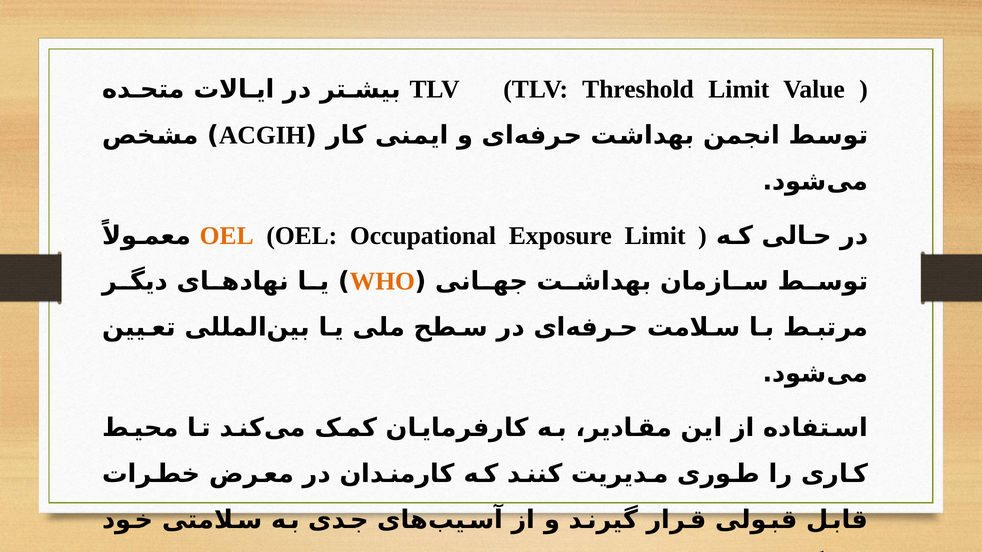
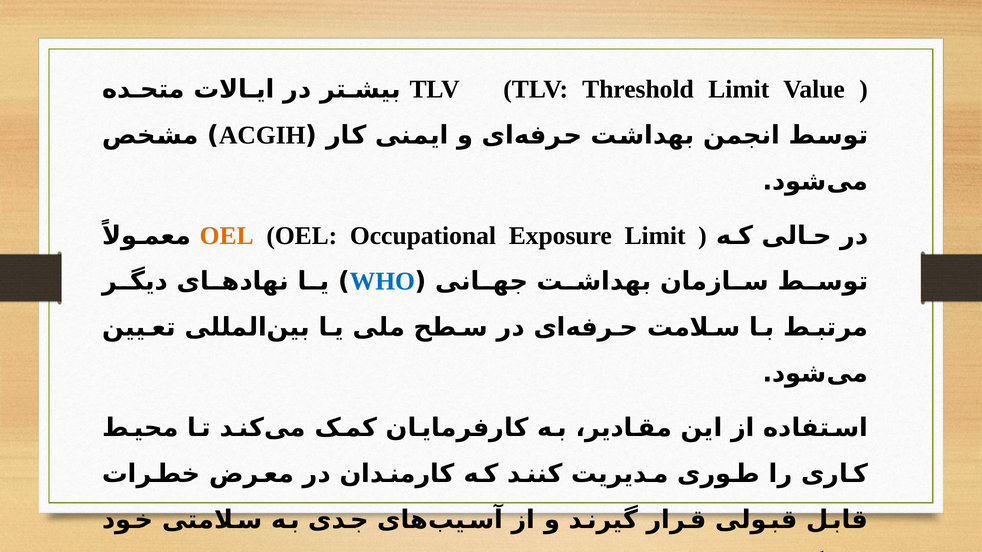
WHO colour: orange -> blue (382, 282)
